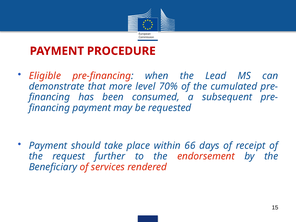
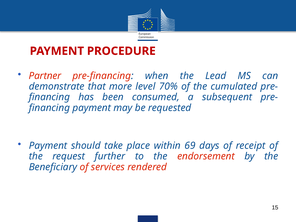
Eligible: Eligible -> Partner (45, 76)
66: 66 -> 69 (190, 146)
